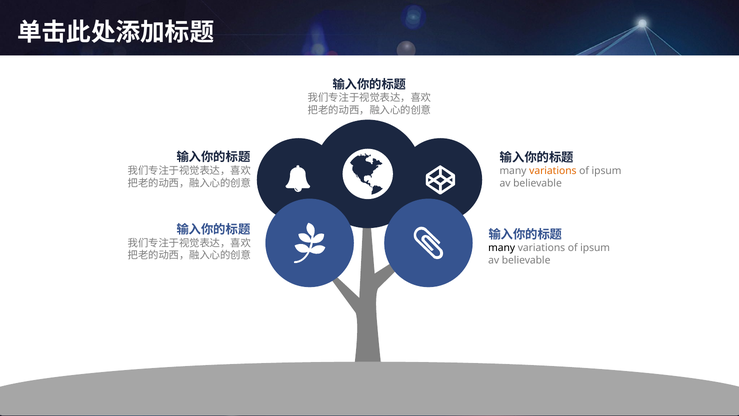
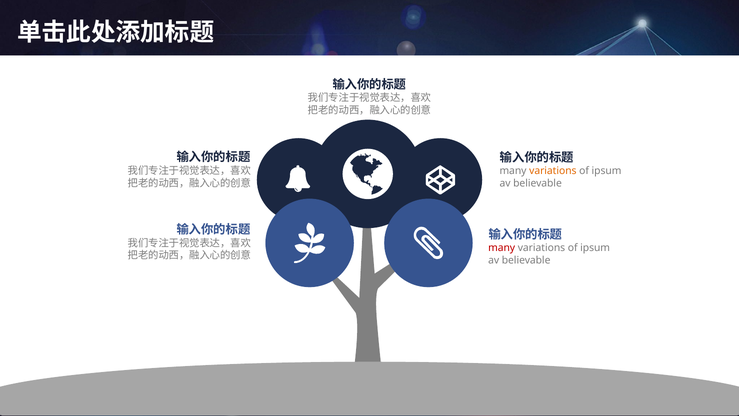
many colour: black -> red (502, 248)
